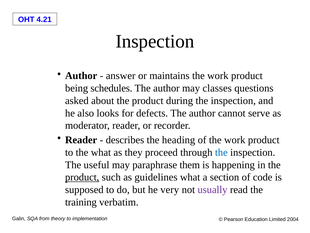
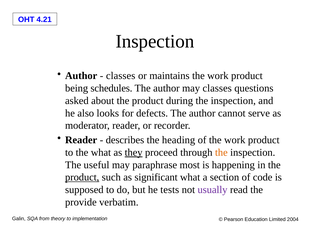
answer: answer -> classes (121, 76)
they underline: none -> present (134, 152)
the colour: blue -> orange (221, 152)
them: them -> most (190, 165)
guidelines: guidelines -> significant (156, 177)
very: very -> tests (170, 189)
training: training -> provide (81, 202)
